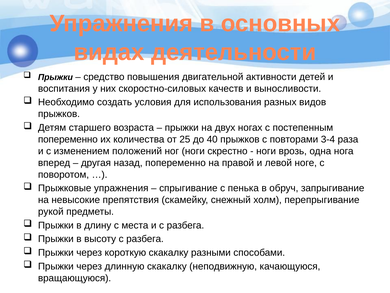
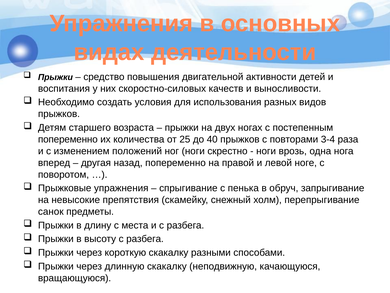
рукой: рукой -> санок (51, 211)
